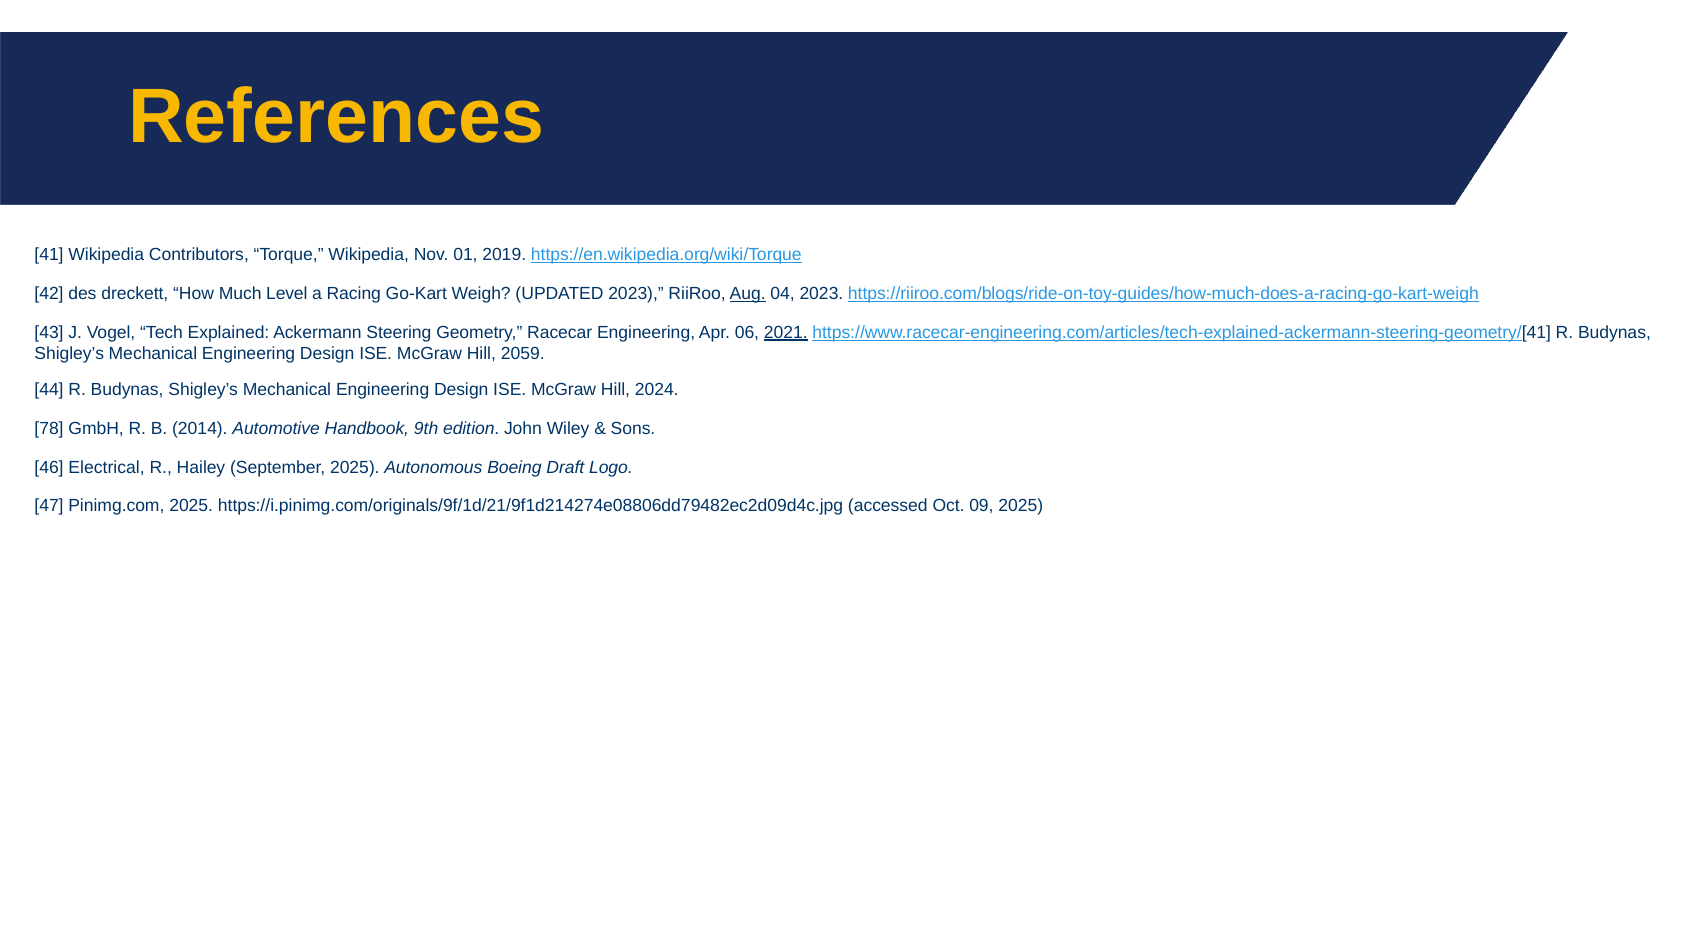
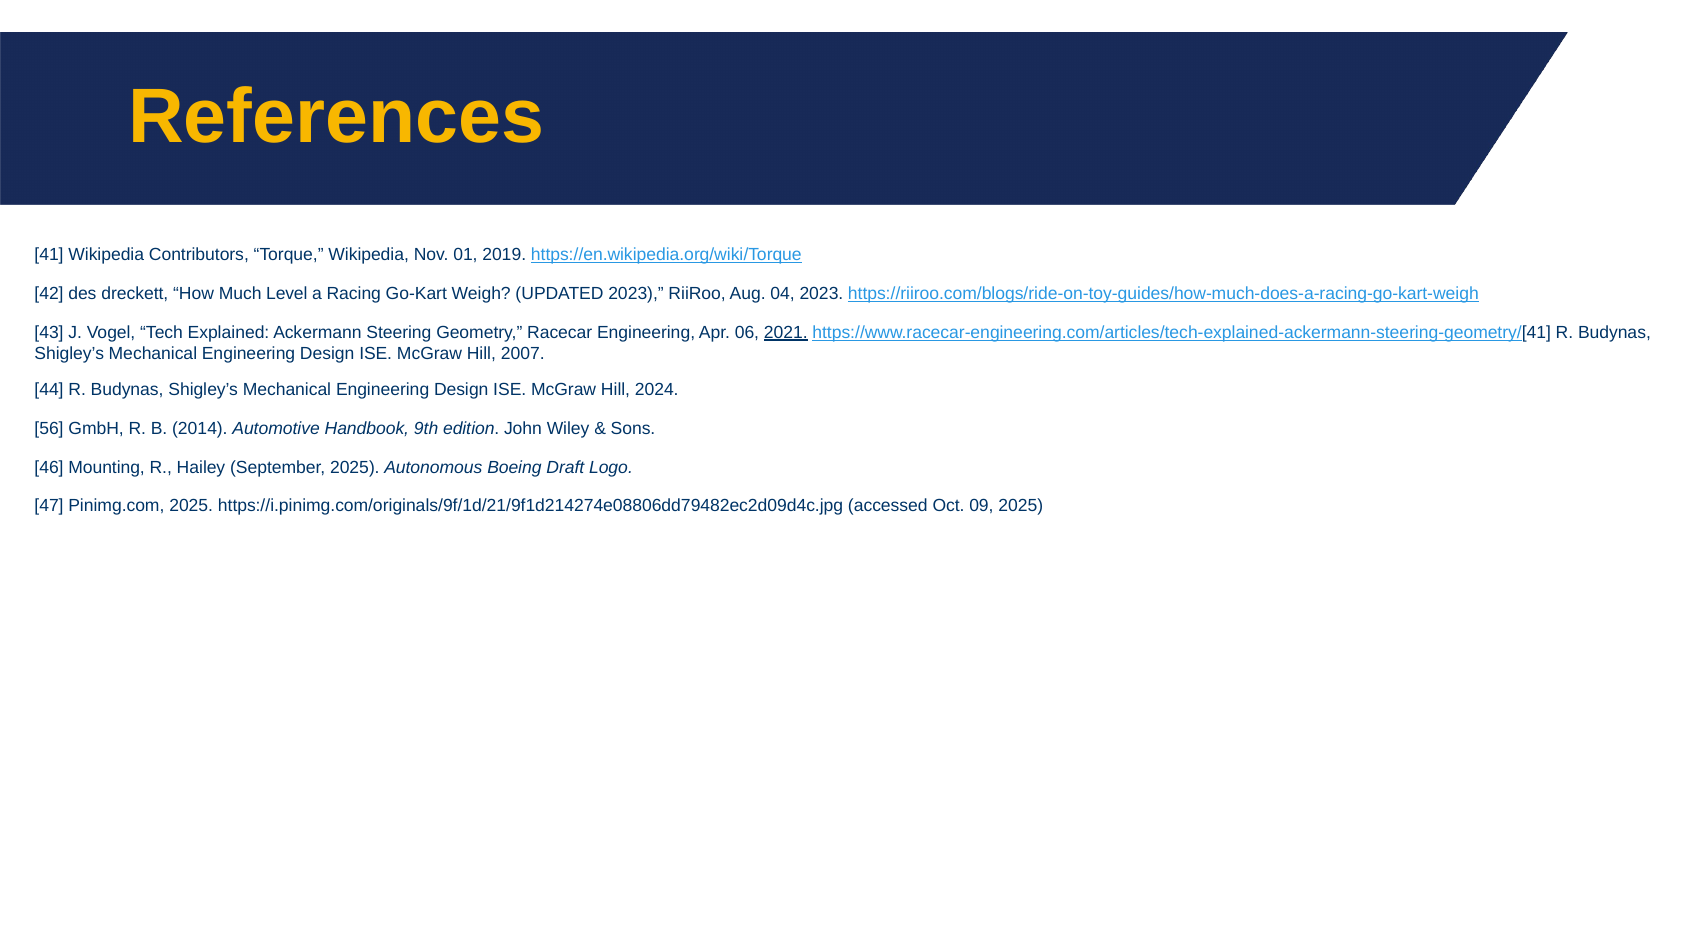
Aug underline: present -> none (748, 294)
2059: 2059 -> 2007 (523, 353)
78: 78 -> 56 (49, 429)
Electrical: Electrical -> Mounting (107, 467)
